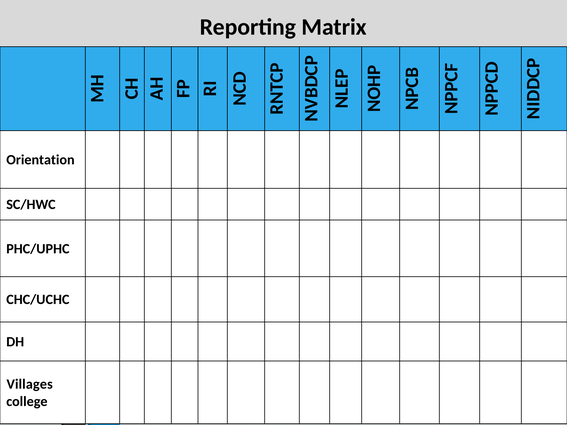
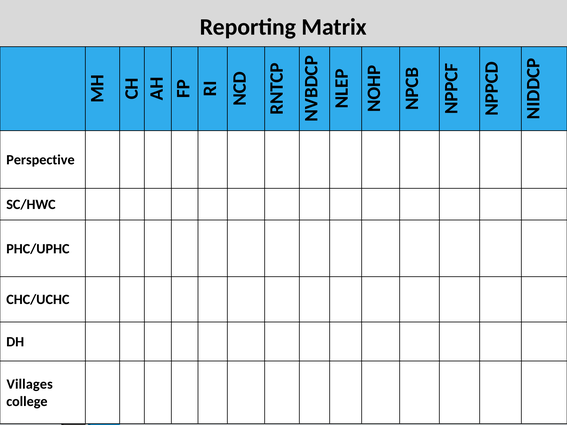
Orientation: Orientation -> Perspective (40, 160)
